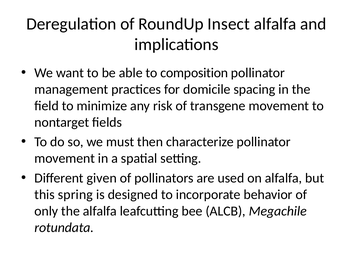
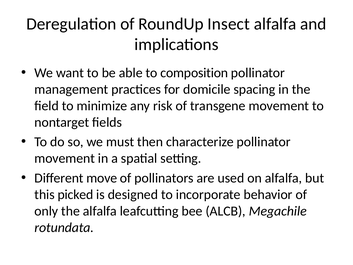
given: given -> move (102, 178)
spring: spring -> picked (76, 194)
